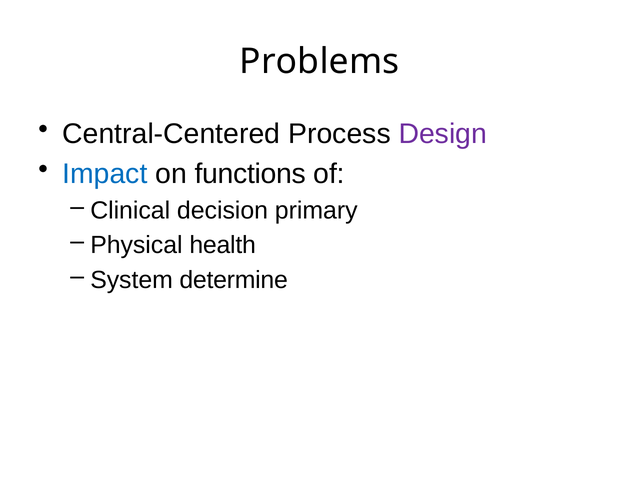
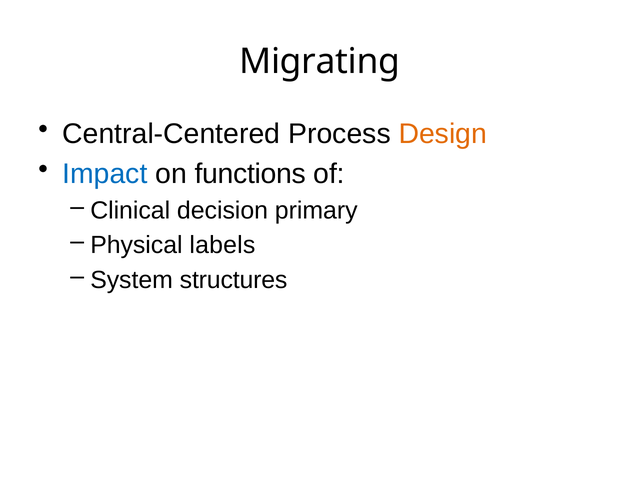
Problems: Problems -> Migrating (320, 62)
Design colour: purple -> orange (443, 134)
health: health -> labels (222, 245)
determine: determine -> structures (234, 280)
